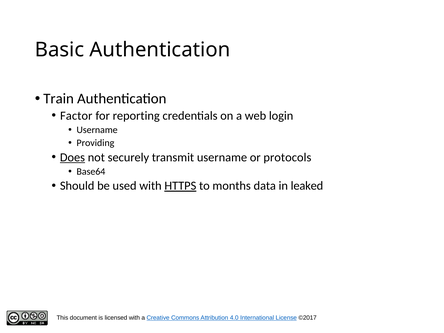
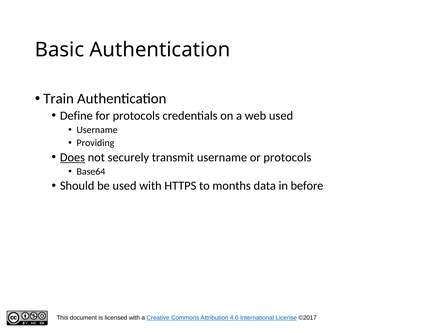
Factor: Factor -> Define (76, 116)
for reporting: reporting -> protocols (136, 116)
web login: login -> used (281, 116)
HTTPS underline: present -> none (180, 186)
leaked: leaked -> before (307, 186)
